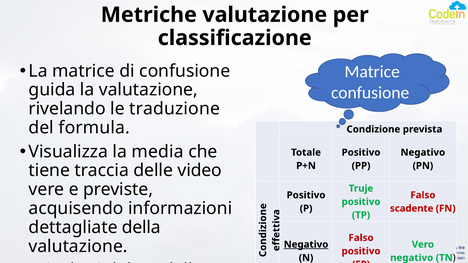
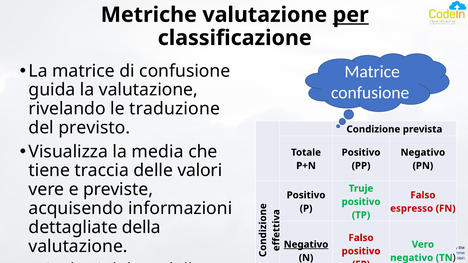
per underline: none -> present (351, 15)
formula: formula -> previsto (94, 128)
video: video -> valori (200, 171)
scadente: scadente -> espresso (412, 209)
